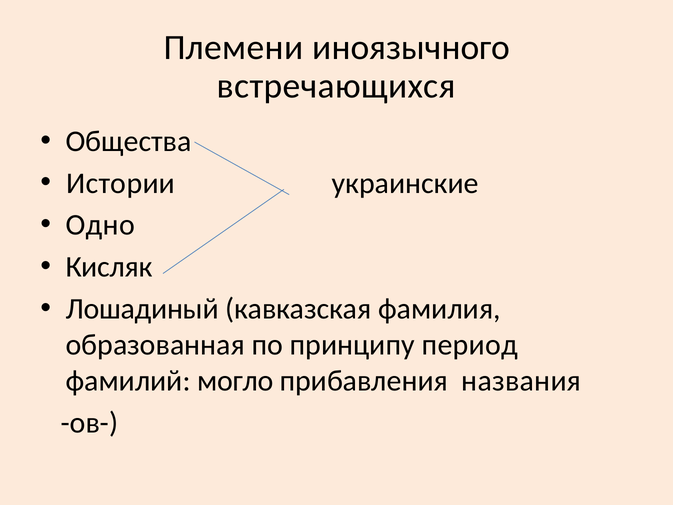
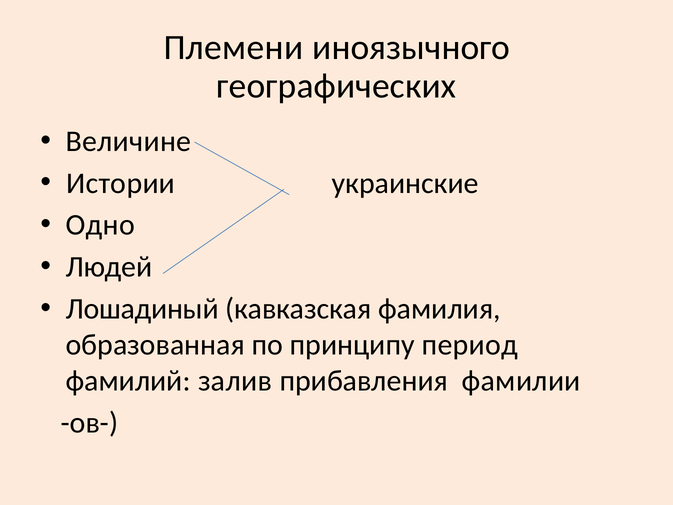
встречающихся: встречающихся -> географических (336, 86)
Общества: Общества -> Величине (128, 141)
Кисляк: Кисляк -> Людей (109, 267)
могло: могло -> залив (235, 381)
названия: названия -> фамилии (521, 381)
